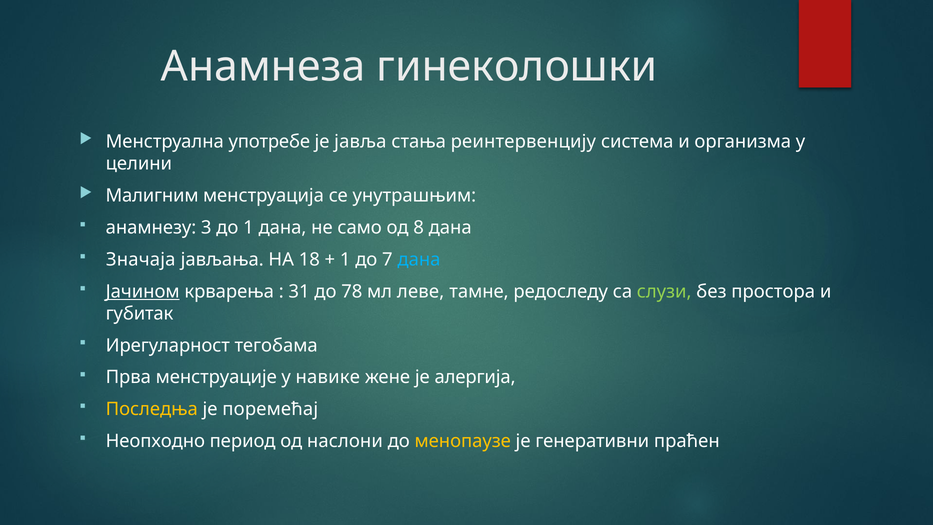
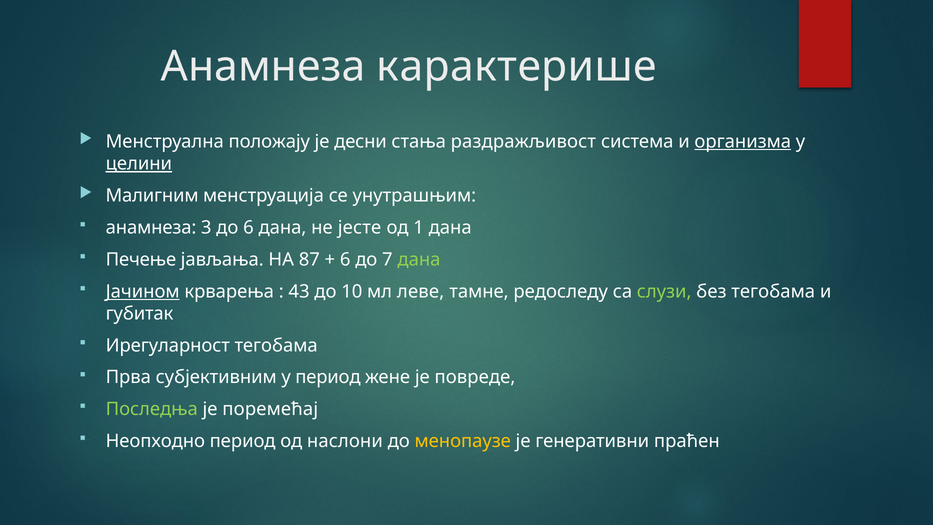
гинеколошки: гинеколошки -> карактерише (517, 67)
употребе: употребе -> положају (269, 142)
јавља: јавља -> десни (361, 142)
реинтервенцију: реинтервенцију -> раздражљивост (523, 142)
организма underline: none -> present (743, 142)
целини underline: none -> present (139, 164)
анамнезу: анамнезу -> анамнеза (151, 228)
до 1: 1 -> 6 (248, 228)
само: само -> јесте (360, 228)
8: 8 -> 1 (419, 228)
Значаја: Значаја -> Печење (141, 259)
18: 18 -> 87 (309, 259)
1: 1 -> 6 (345, 259)
дана colour: light blue -> light green (419, 259)
31: 31 -> 43 (299, 291)
78: 78 -> 10 (352, 291)
без простора: простора -> тегобама (773, 291)
менструације: менструације -> субјективним (216, 377)
у навике: навике -> период (328, 377)
алергија: алергија -> повреде (475, 377)
Последња colour: yellow -> light green (152, 409)
